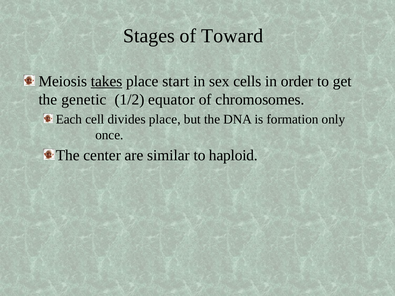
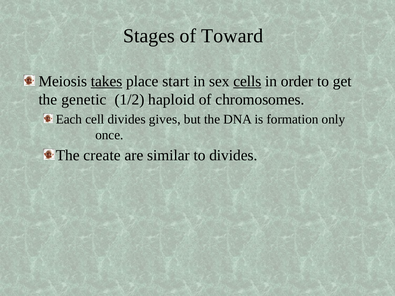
cells underline: none -> present (247, 81)
equator: equator -> haploid (172, 100)
divides place: place -> gives (165, 119)
center: center -> create (102, 155)
to haploid: haploid -> divides (233, 155)
